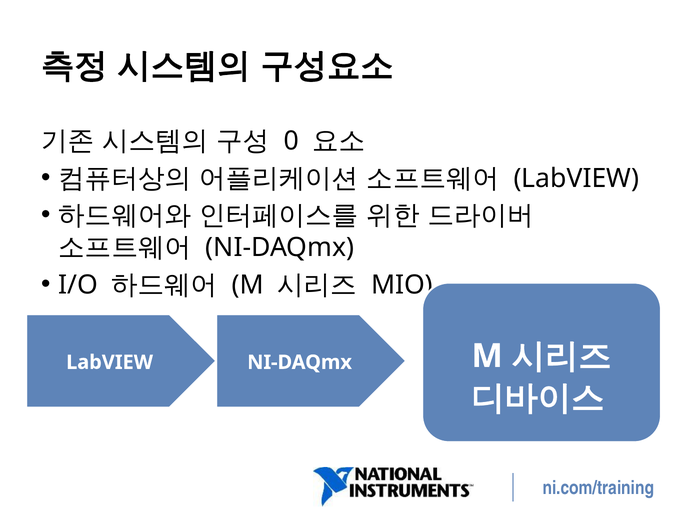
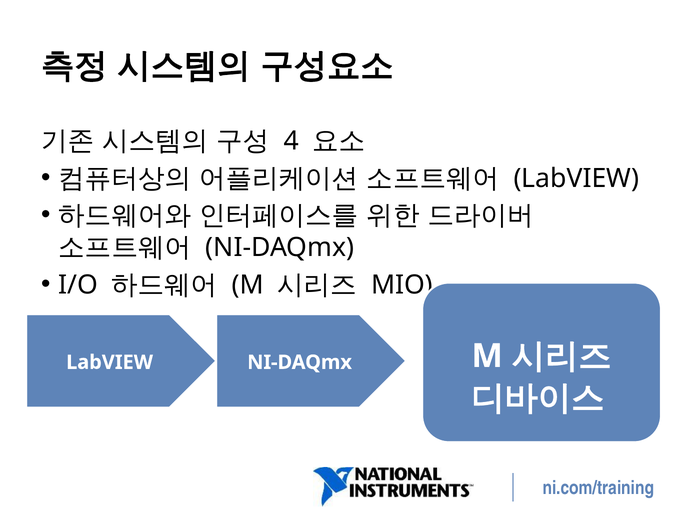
0: 0 -> 4 (291, 141)
